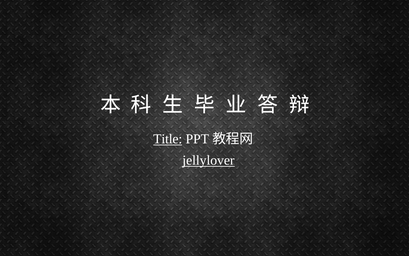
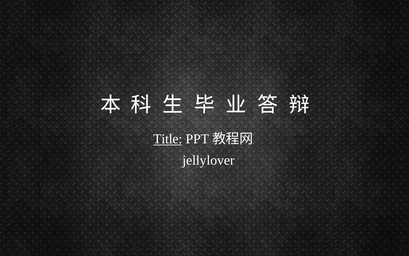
jellylover underline: present -> none (208, 160)
